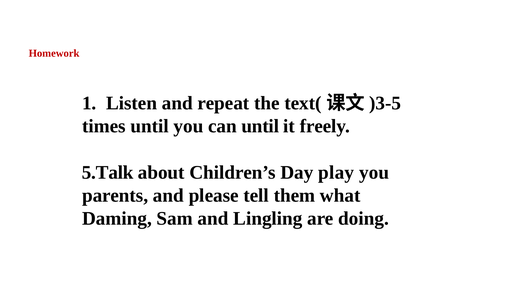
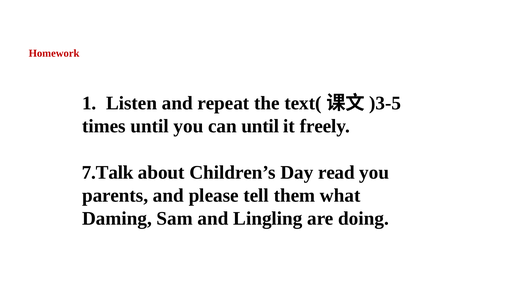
5.Talk: 5.Talk -> 7.Talk (108, 172)
play: play -> read (336, 172)
